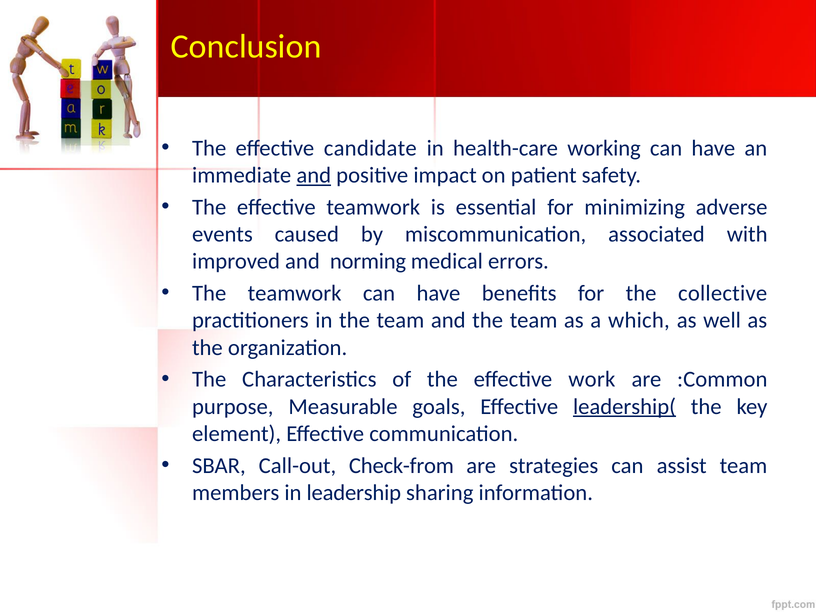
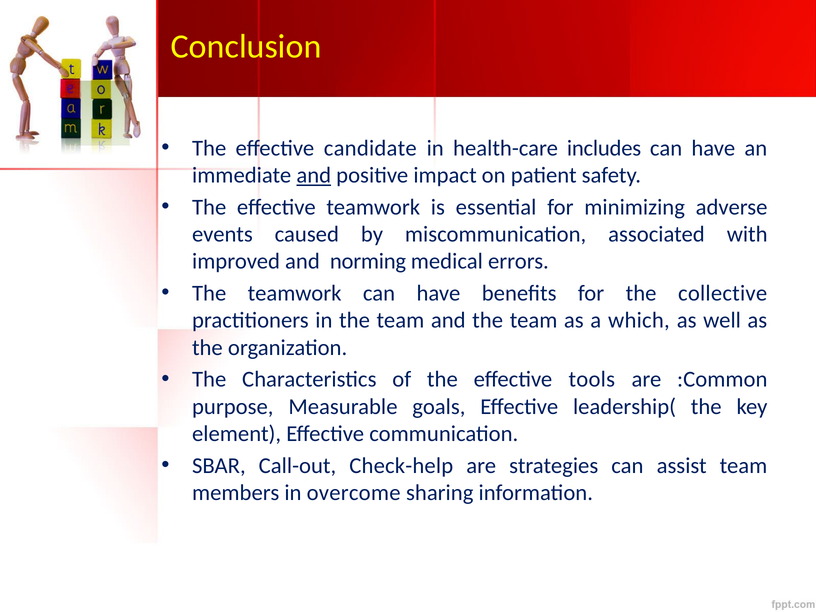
working: working -> includes (604, 148)
work: work -> tools (592, 379)
leadership( underline: present -> none (625, 407)
Check-from: Check-from -> Check-help (401, 466)
leadership: leadership -> overcome (354, 493)
